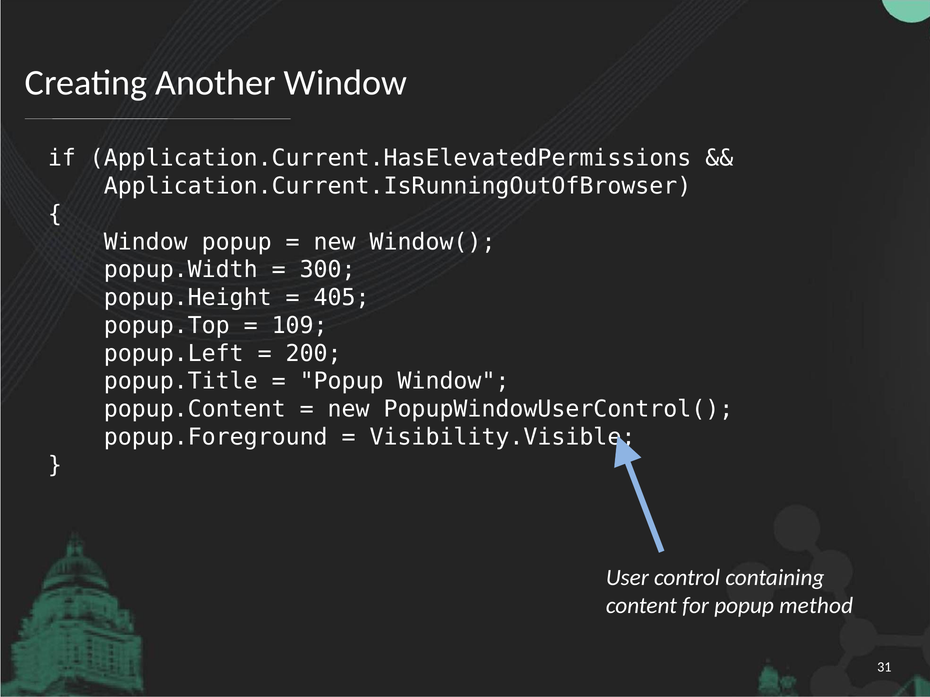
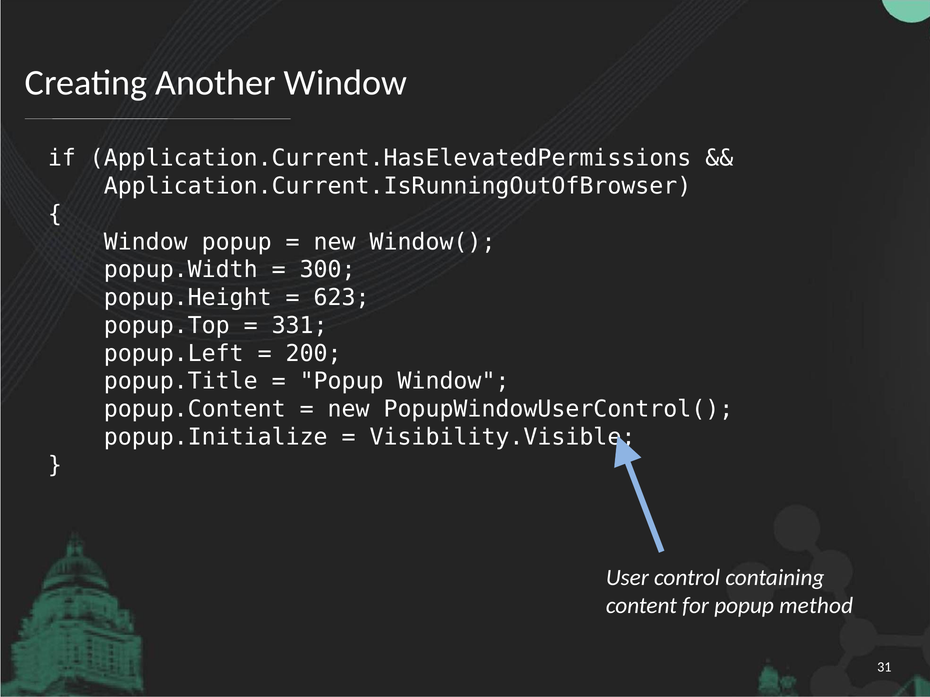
405: 405 -> 623 (342, 298)
109: 109 -> 331 (300, 326)
popup.Foreground: popup.Foreground -> popup.Initialize (216, 437)
